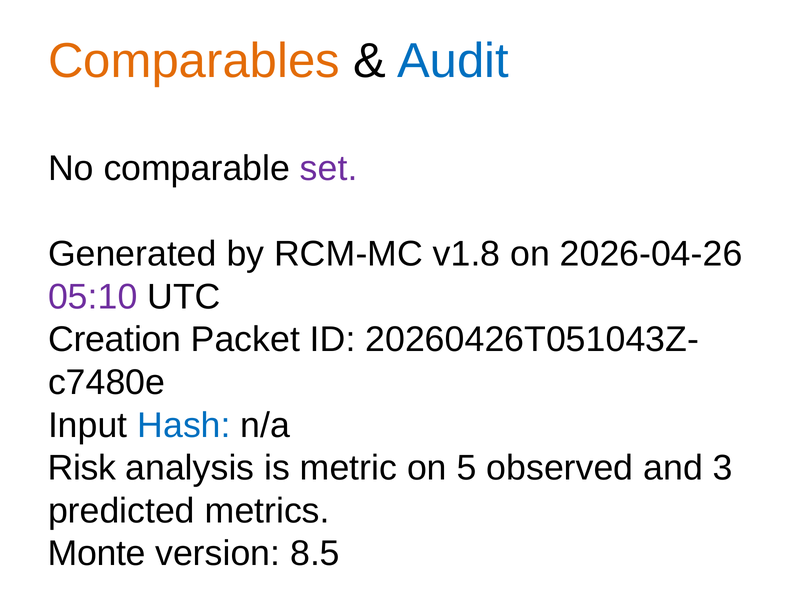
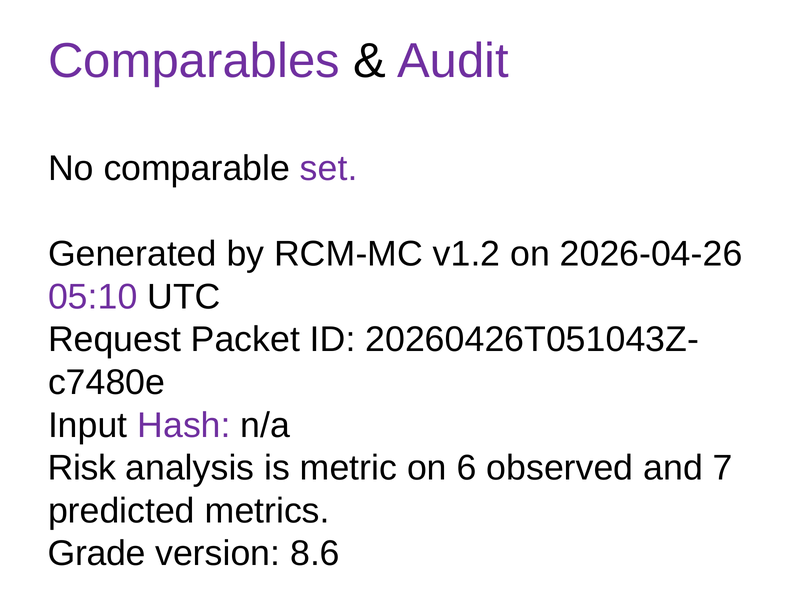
Comparables colour: orange -> purple (194, 61)
Audit colour: blue -> purple (453, 61)
v1.8: v1.8 -> v1.2 (467, 254)
Creation: Creation -> Request (114, 340)
Hash colour: blue -> purple (184, 425)
5: 5 -> 6 (467, 468)
3: 3 -> 7 (723, 468)
Monte: Monte -> Grade (97, 554)
8.5: 8.5 -> 8.6 (315, 554)
